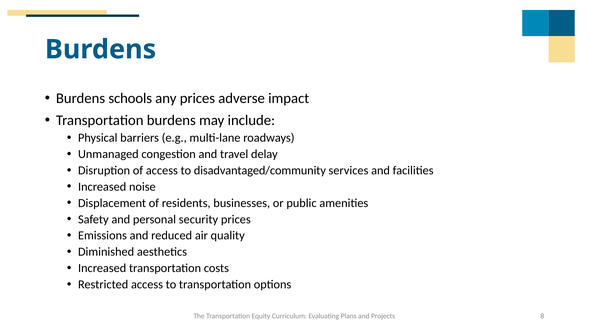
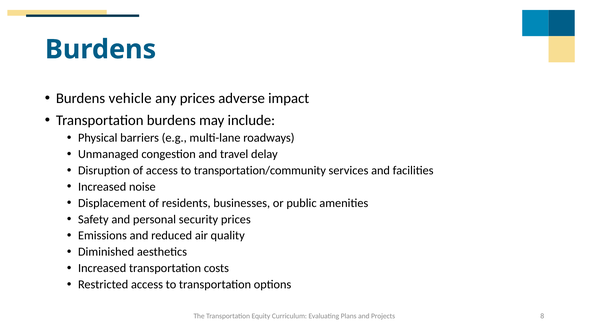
schools: schools -> vehicle (130, 98)
disadvantaged/community: disadvantaged/community -> transportation/community (260, 171)
